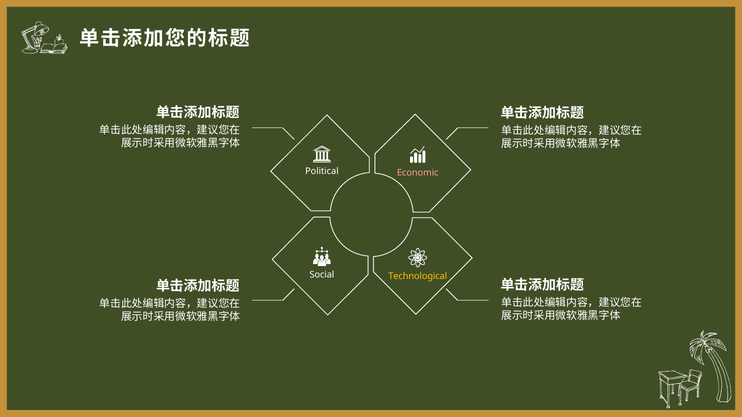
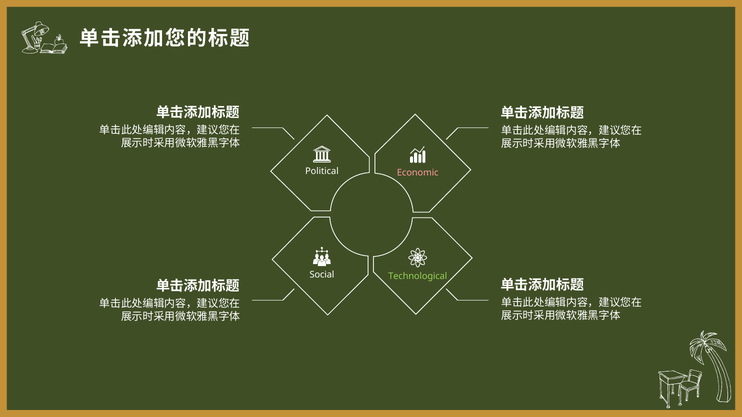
Technological colour: yellow -> light green (418, 277)
